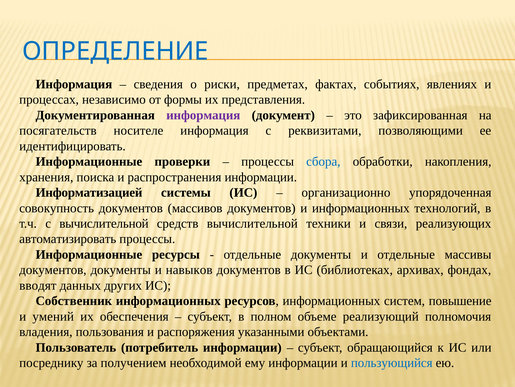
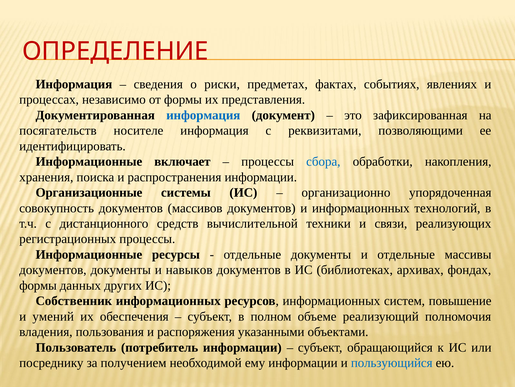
ОПРЕДЕЛЕНИЕ colour: blue -> red (115, 51)
информация colour: purple -> blue (203, 115)
проверки: проверки -> включает (182, 161)
Информатизацией: Информатизацией -> Организационные (89, 192)
с вычислительной: вычислительной -> дистанционного (104, 223)
автоматизировать: автоматизировать -> регистрационных (68, 239)
вводят: вводят -> формы (38, 285)
